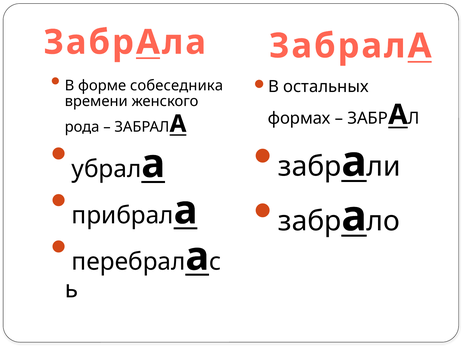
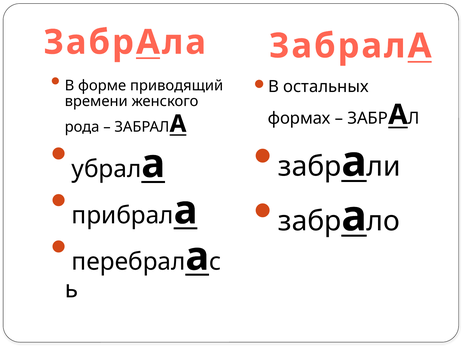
собеседника: собеседника -> приводящий (177, 85)
